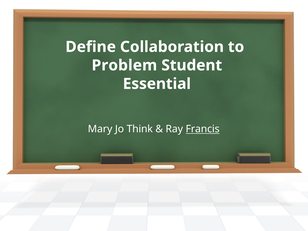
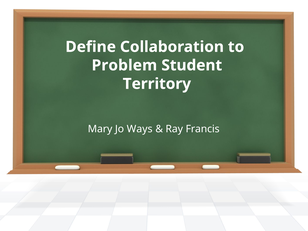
Essential: Essential -> Territory (157, 84)
Think: Think -> Ways (140, 129)
Francis underline: present -> none (203, 129)
